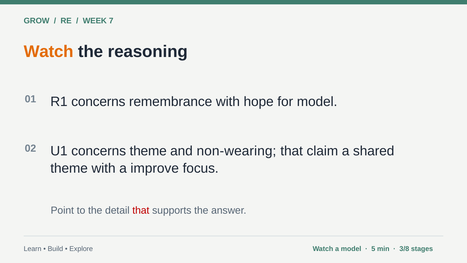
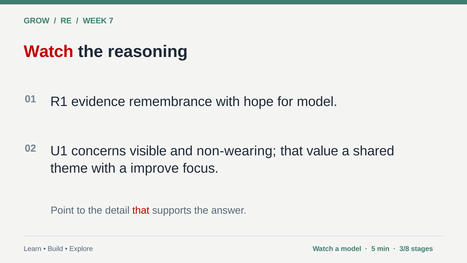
Watch colour: orange -> red (49, 52)
R1 concerns: concerns -> evidence (98, 102)
concerns theme: theme -> visible (148, 151)
claim: claim -> value (322, 151)
